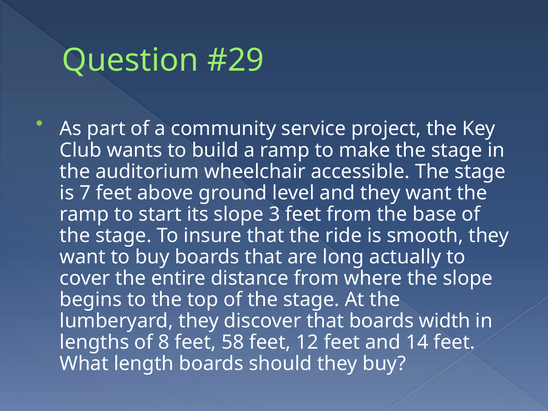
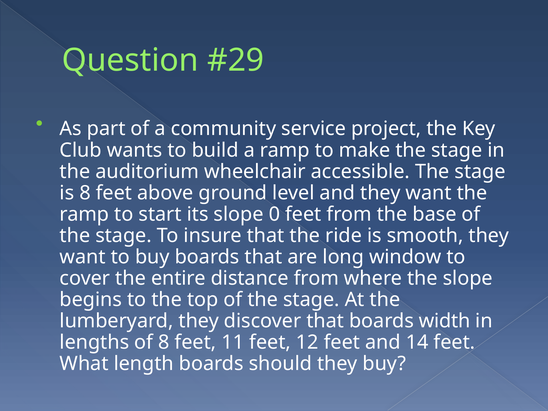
is 7: 7 -> 8 (85, 193)
3: 3 -> 0 (274, 214)
actually: actually -> window (405, 257)
58: 58 -> 11 (233, 342)
